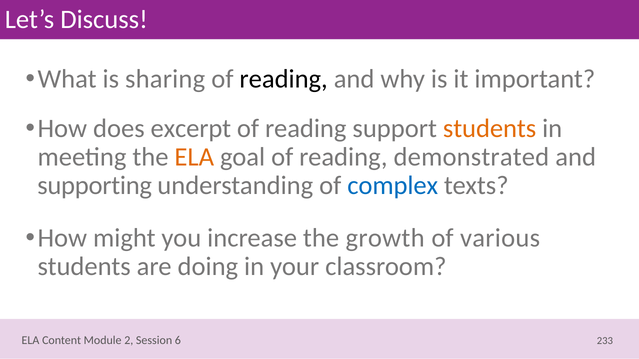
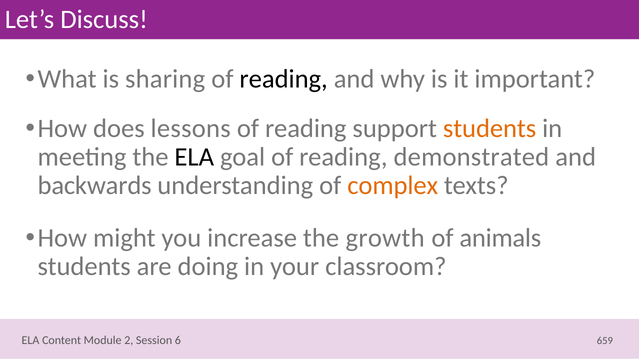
excerpt: excerpt -> lessons (191, 128)
ELA colour: orange -> black (194, 157)
supporting: supporting -> backwards (95, 186)
complex colour: blue -> orange (393, 186)
various: various -> animals (500, 238)
233: 233 -> 659 (605, 341)
